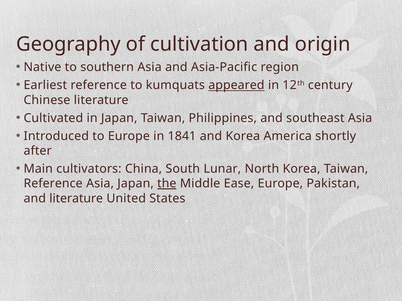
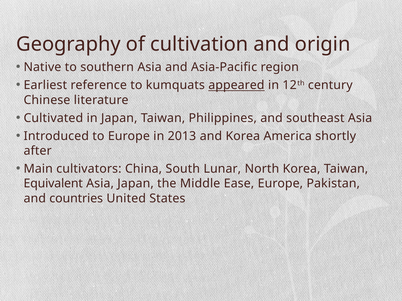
1841: 1841 -> 2013 (182, 136)
Reference: Reference -> Equivalent (53, 184)
the underline: present -> none (167, 184)
and literature: literature -> countries (76, 199)
